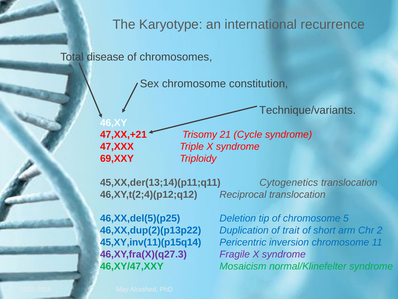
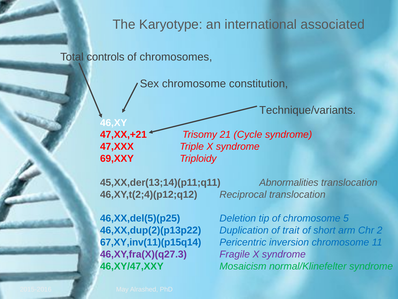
recurrence: recurrence -> associated (333, 25)
disease: disease -> controls (106, 57)
Cytogenetics: Cytogenetics -> Abnormalities (289, 182)
45,XY,inv(11)(p15q14: 45,XY,inv(11)(p15q14 -> 67,XY,inv(11)(p15q14 (151, 242)
